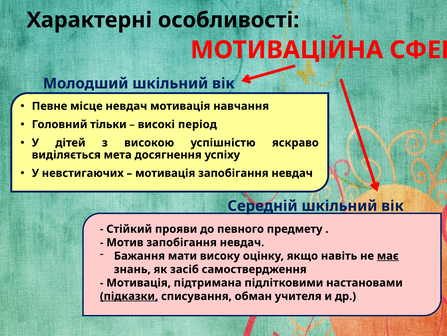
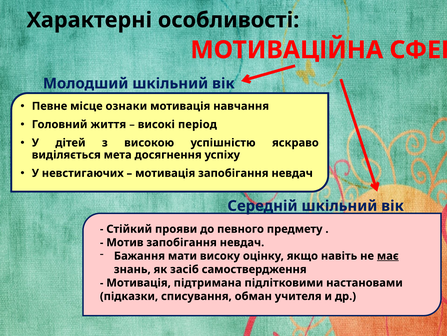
місце невдач: невдач -> ознаки (126, 106)
тільки: тільки -> життя (108, 124)
підказки underline: present -> none (129, 296)
